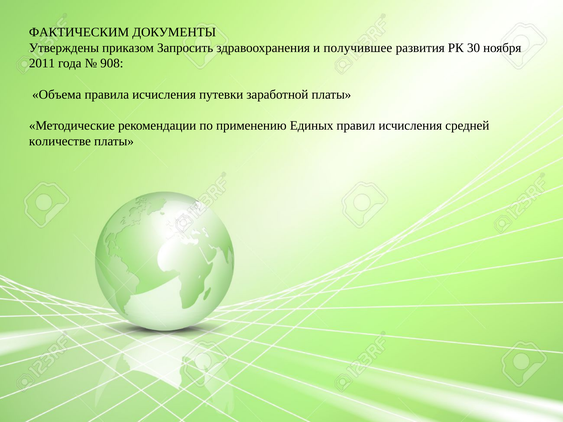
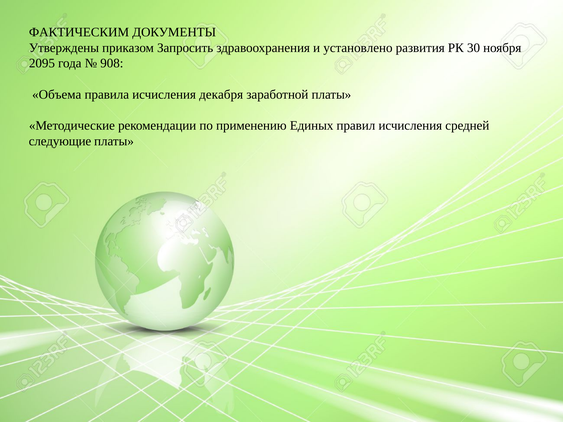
получившее: получившее -> установлено (358, 48)
2011: 2011 -> 2095 (42, 63)
путевки: путевки -> декабря (221, 95)
количестве: количестве -> следующие (60, 141)
